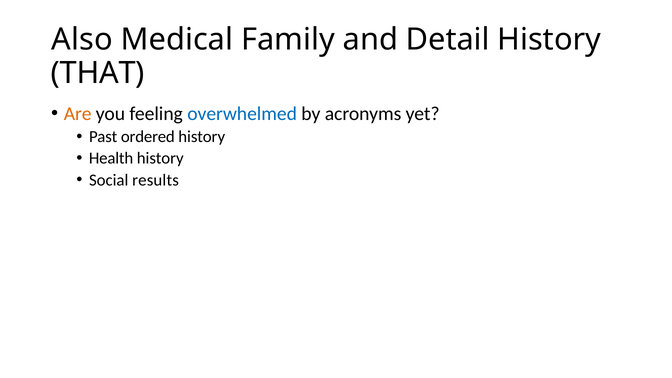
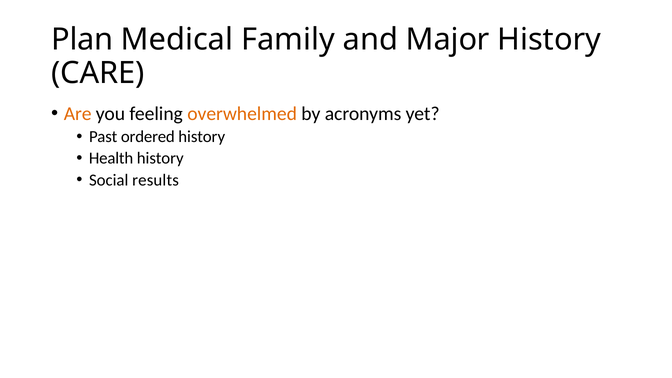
Also: Also -> Plan (82, 40)
Detail: Detail -> Major (448, 40)
THAT: THAT -> CARE (98, 73)
overwhelmed colour: blue -> orange (242, 114)
